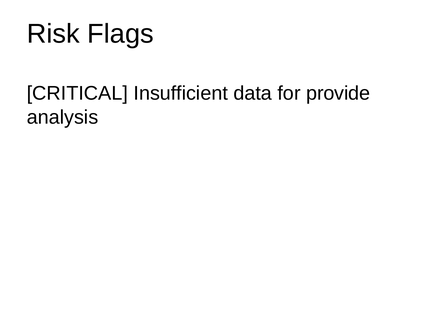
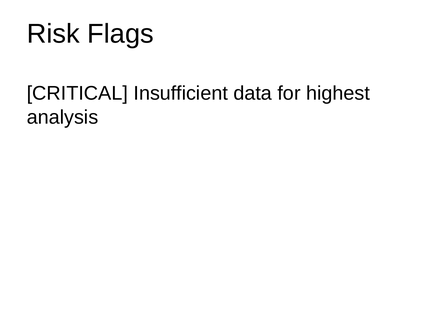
provide: provide -> highest (338, 94)
